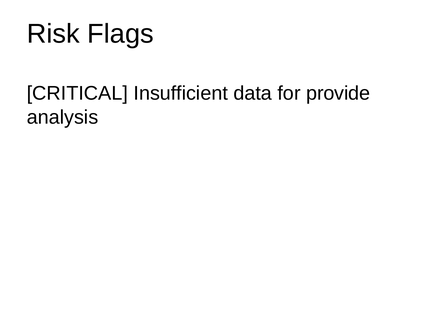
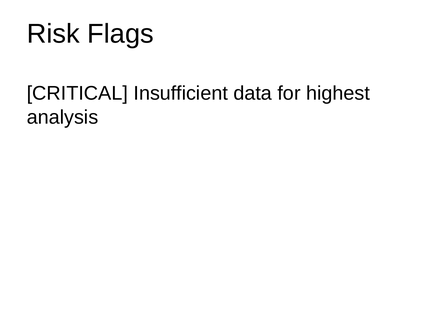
provide: provide -> highest (338, 94)
